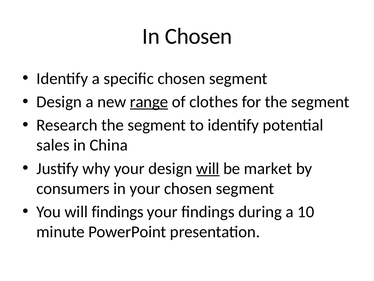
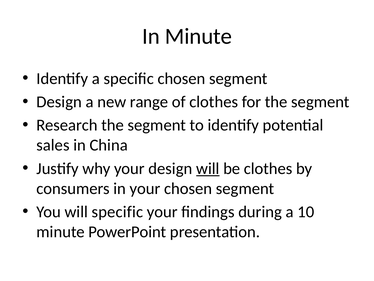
In Chosen: Chosen -> Minute (199, 36)
range underline: present -> none (149, 102)
be market: market -> clothes (268, 168)
will findings: findings -> specific (117, 211)
